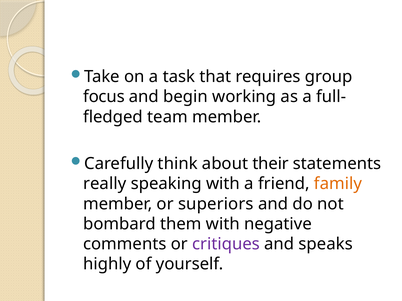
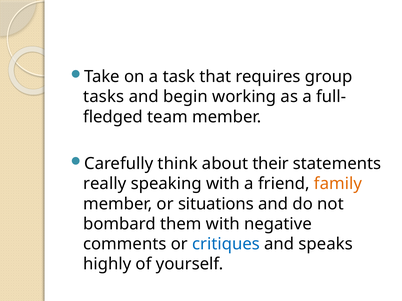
focus: focus -> tasks (104, 97)
superiors: superiors -> situations (216, 204)
critiques colour: purple -> blue (226, 244)
